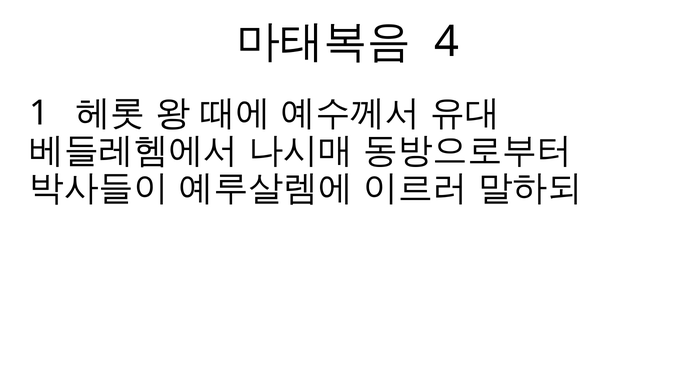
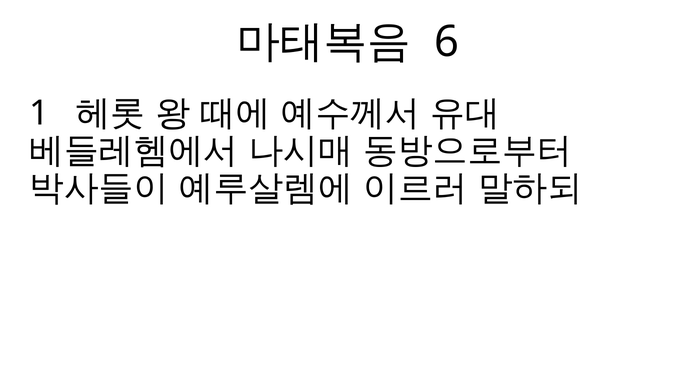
4: 4 -> 6 (447, 42)
